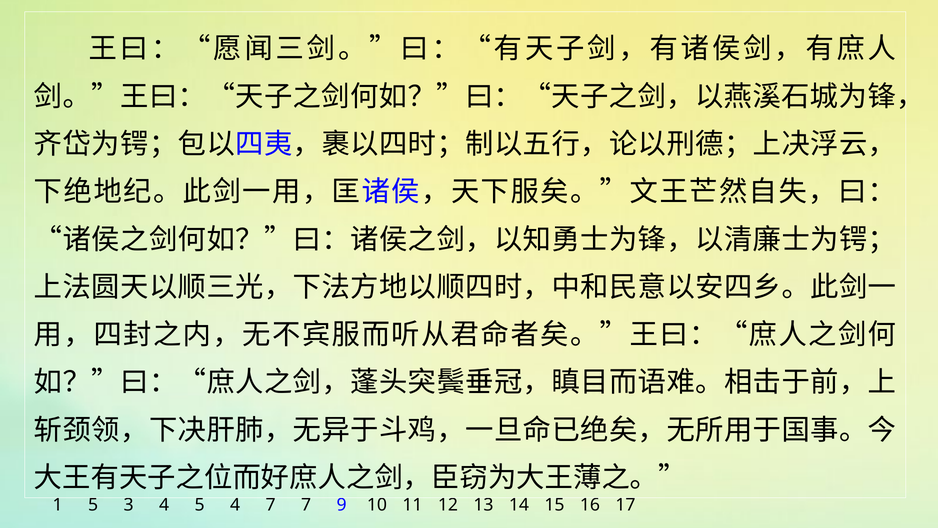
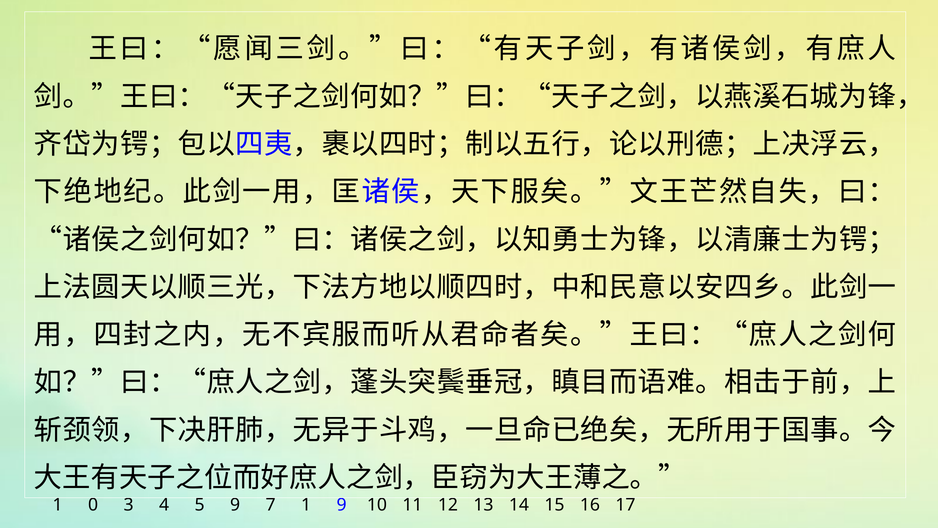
1 5: 5 -> 0 (93, 505)
5 4: 4 -> 9 (235, 505)
7 7: 7 -> 1 (306, 505)
